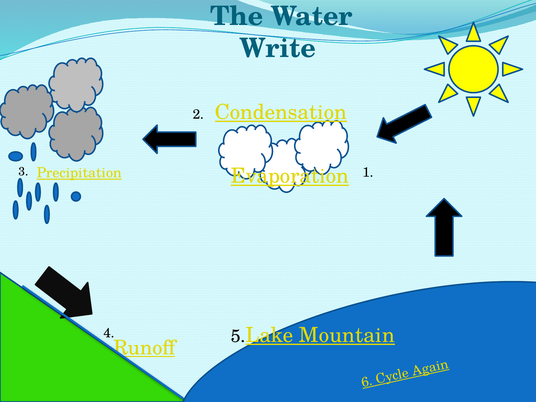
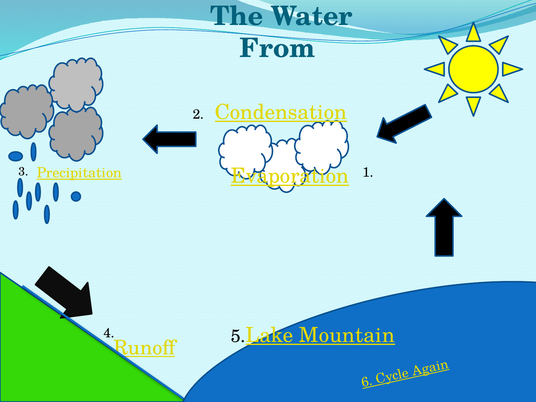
Write: Write -> From (277, 48)
